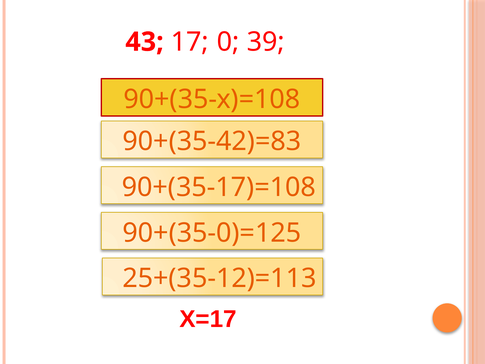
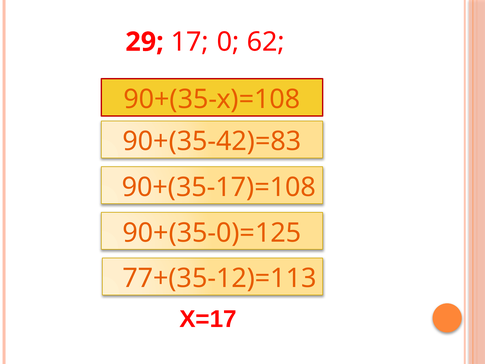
43: 43 -> 29 (145, 42)
39: 39 -> 62 (266, 42)
25+(35-12)=113: 25+(35-12)=113 -> 77+(35-12)=113 (219, 278)
